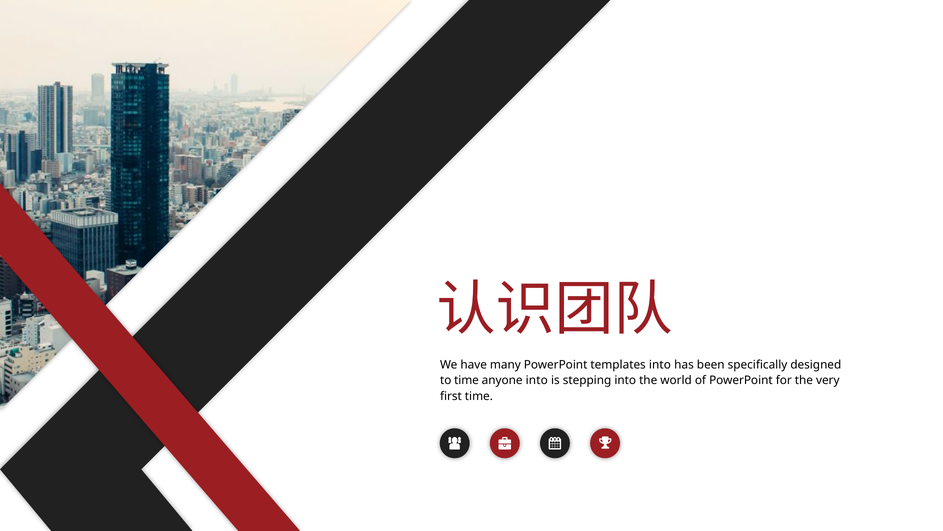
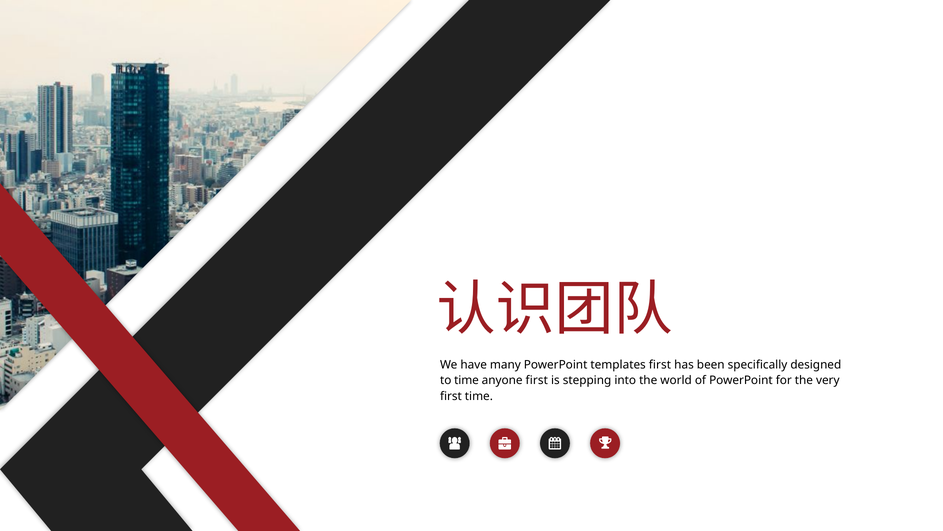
templates into: into -> first (660, 365)
anyone into: into -> first (537, 380)
